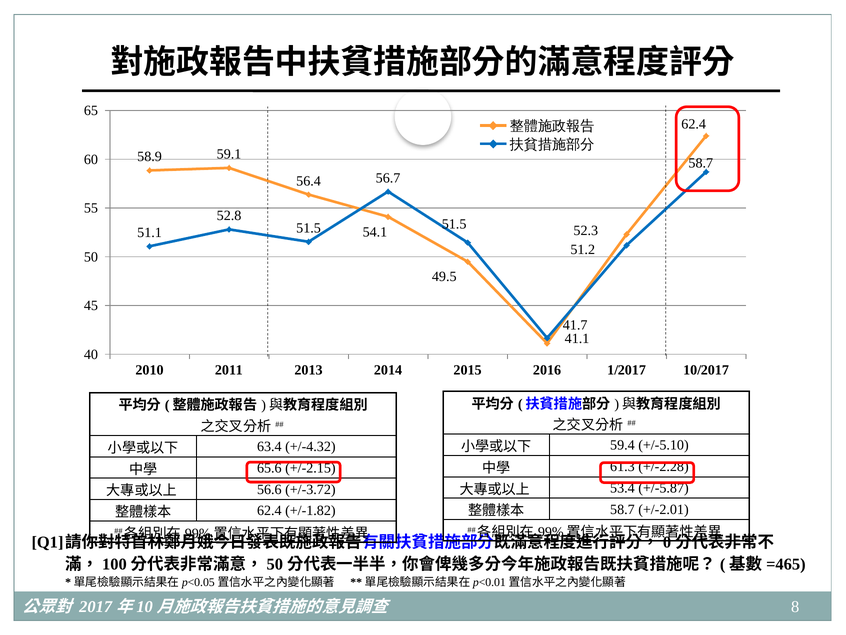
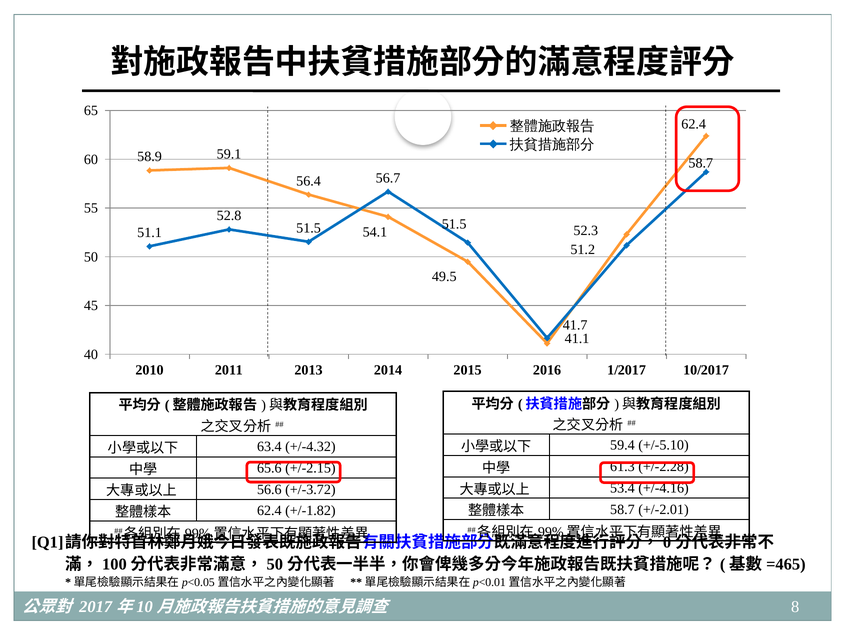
+/-5.87: +/-5.87 -> +/-4.16 (663, 488)
